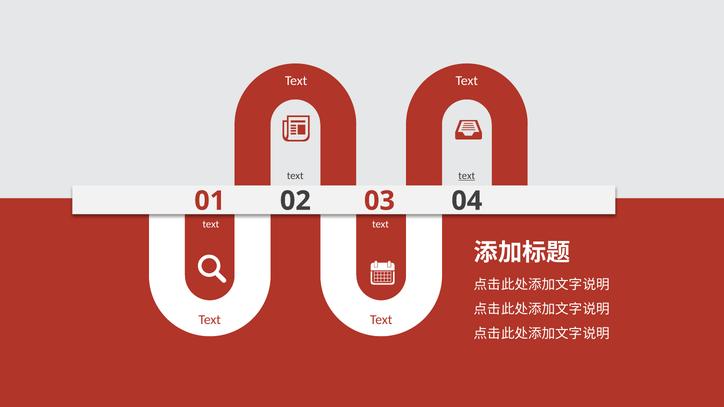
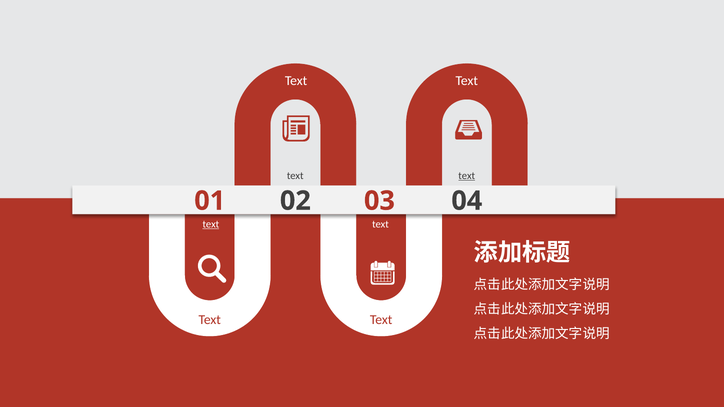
text underline: none -> present (211, 224)
